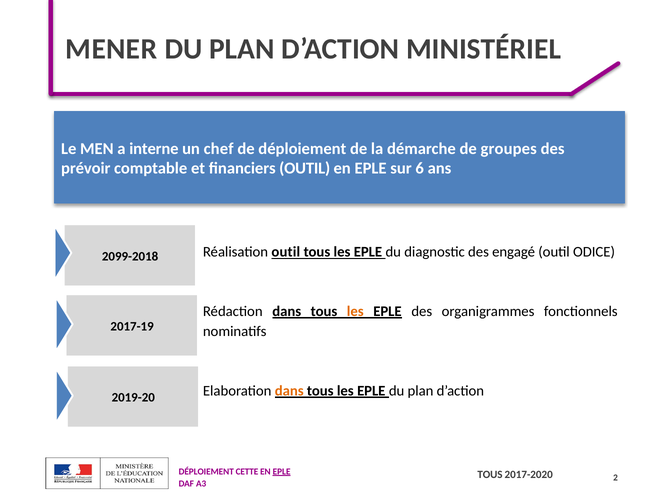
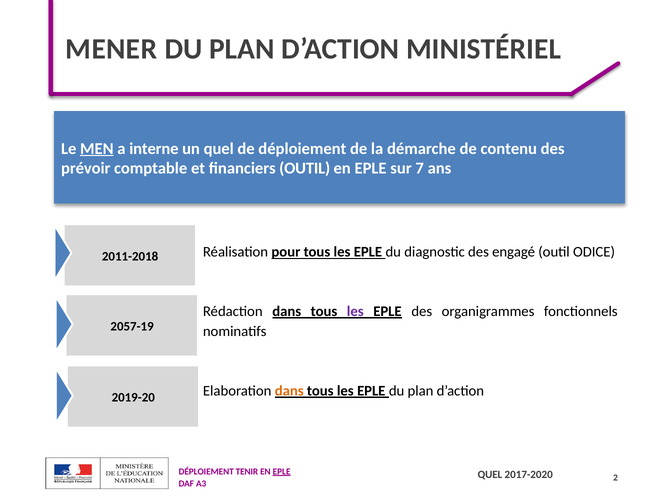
MEN underline: none -> present (97, 149)
un chef: chef -> quel (219, 149)
groupes: groupes -> contenu (509, 149)
6: 6 -> 7 (420, 168)
Réalisation outil: outil -> pour (286, 252)
2099-2018: 2099-2018 -> 2011-2018 (130, 256)
les colour: orange -> purple (355, 312)
2017-19: 2017-19 -> 2057-19 (132, 326)
CETTE: CETTE -> TENIR (247, 472)
TOUS: TOUS -> QUEL (490, 474)
